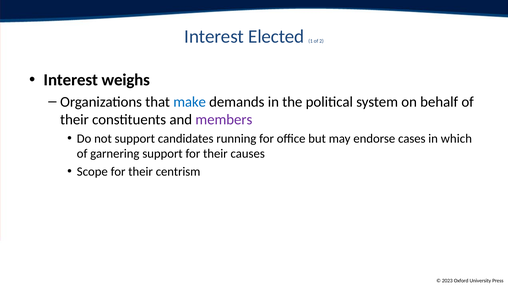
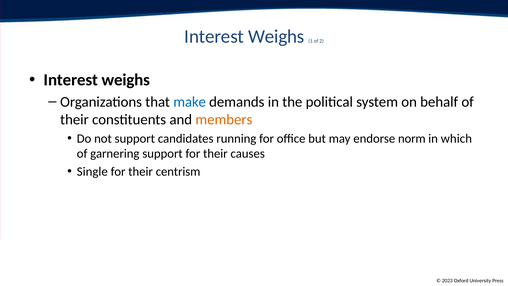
Elected: Elected -> Weighs (276, 37)
members colour: purple -> orange (224, 120)
cases: cases -> norm (412, 138)
Scope: Scope -> Single (92, 171)
